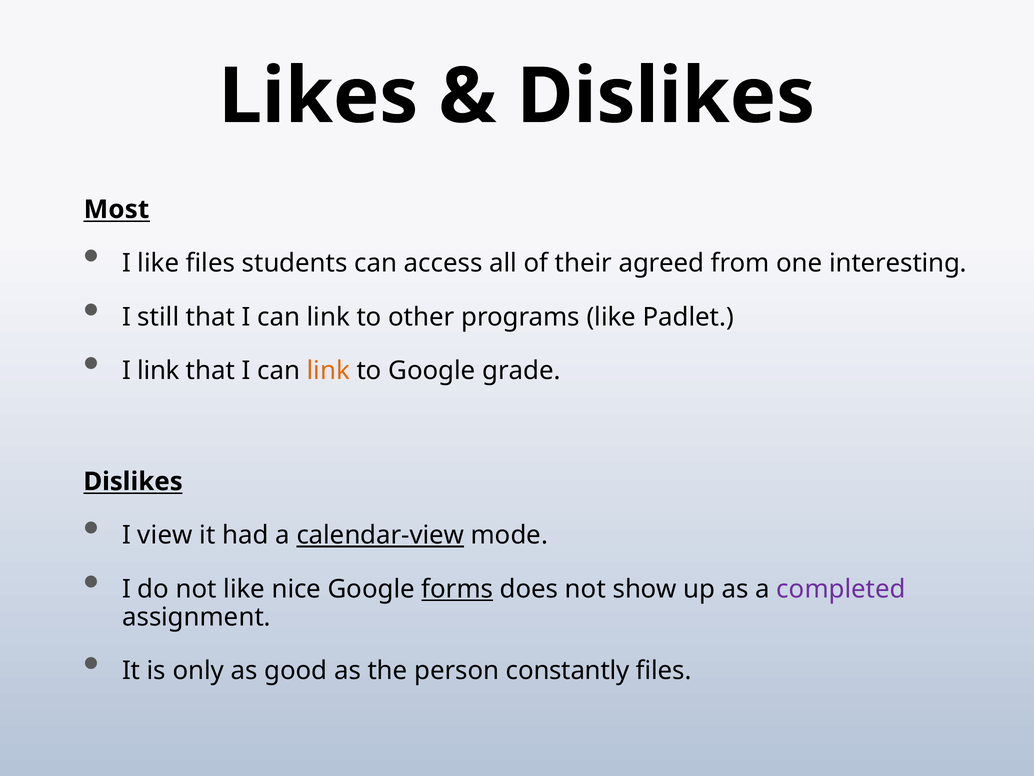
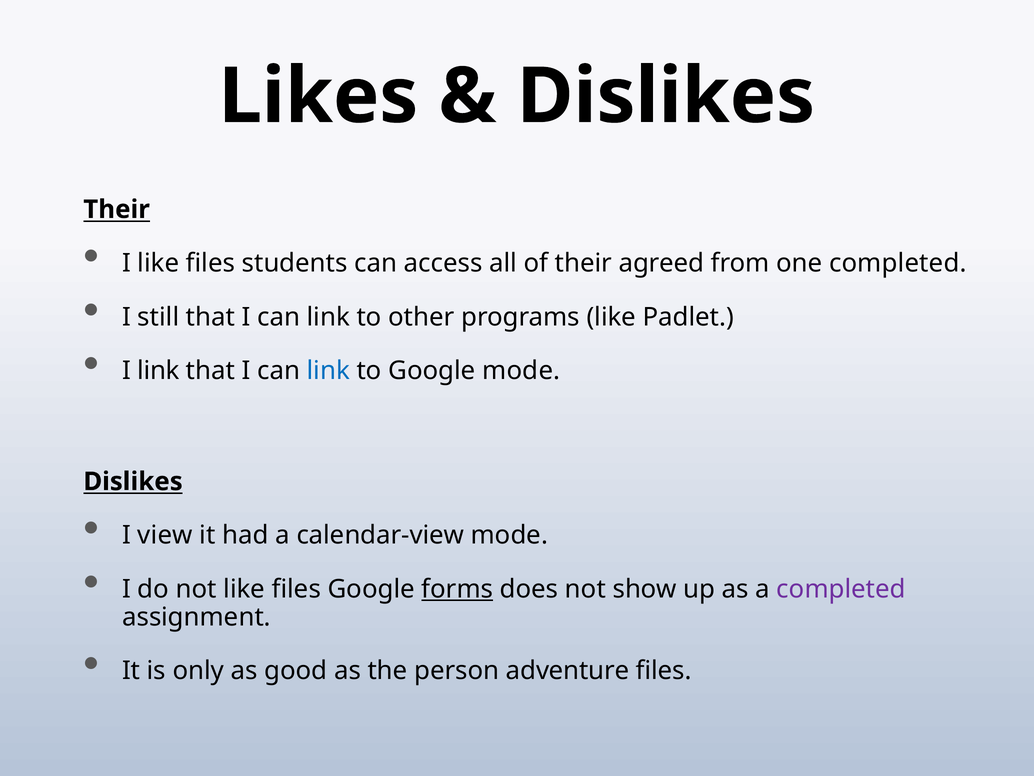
Most: Most -> Their (117, 209)
one interesting: interesting -> completed (898, 263)
link colour: orange -> blue (328, 371)
Google grade: grade -> mode (521, 371)
calendar-view underline: present -> none (380, 535)
not like nice: nice -> files (296, 589)
constantly: constantly -> adventure (568, 671)
